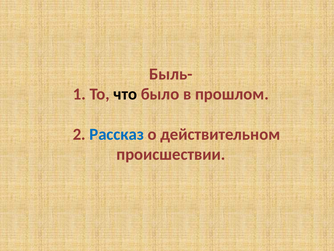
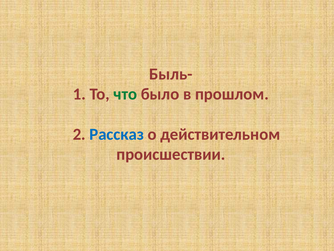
что colour: black -> green (125, 94)
